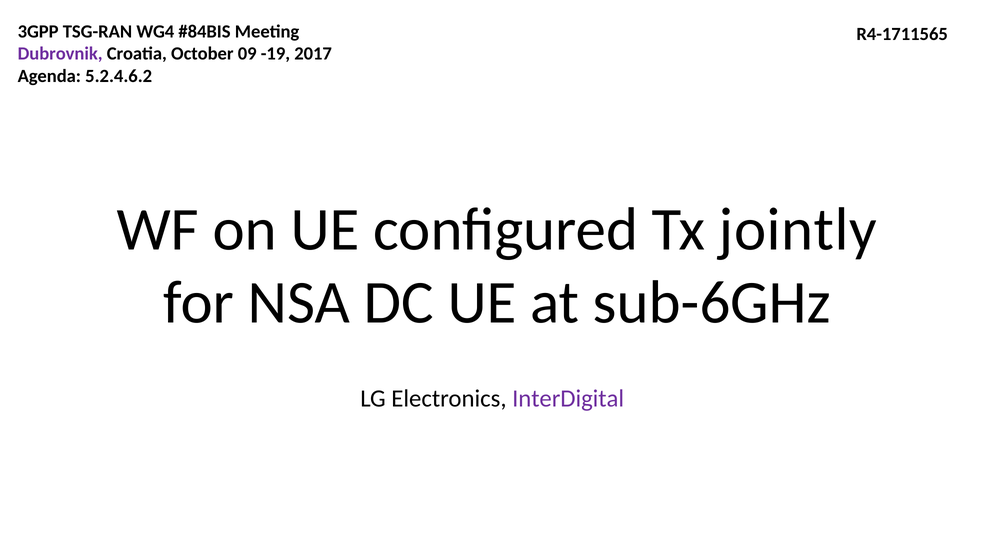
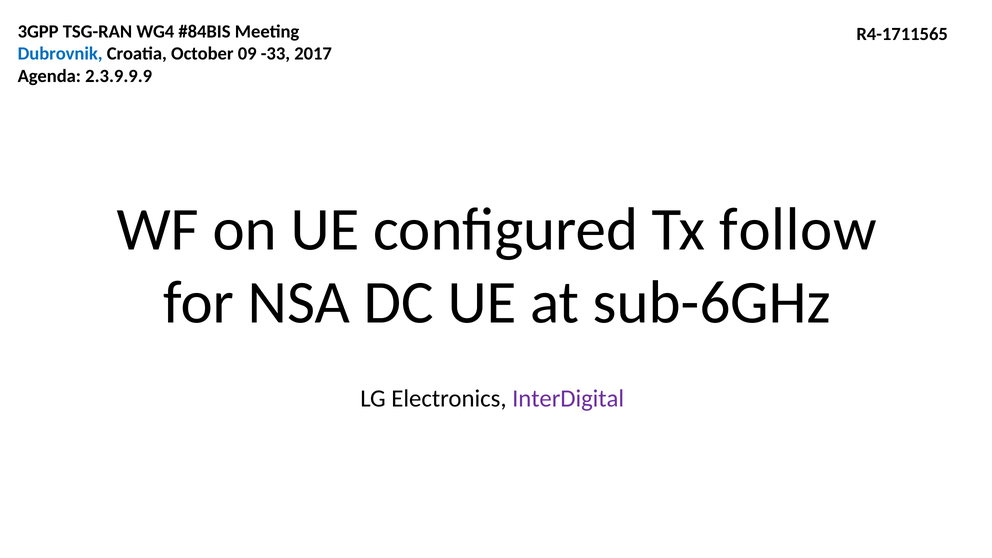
Dubrovnik colour: purple -> blue (60, 54)
-19: -19 -> -33 (275, 54)
5.2.4.6.2: 5.2.4.6.2 -> 2.3.9.9.9 (119, 76)
jointly: jointly -> follow (798, 230)
